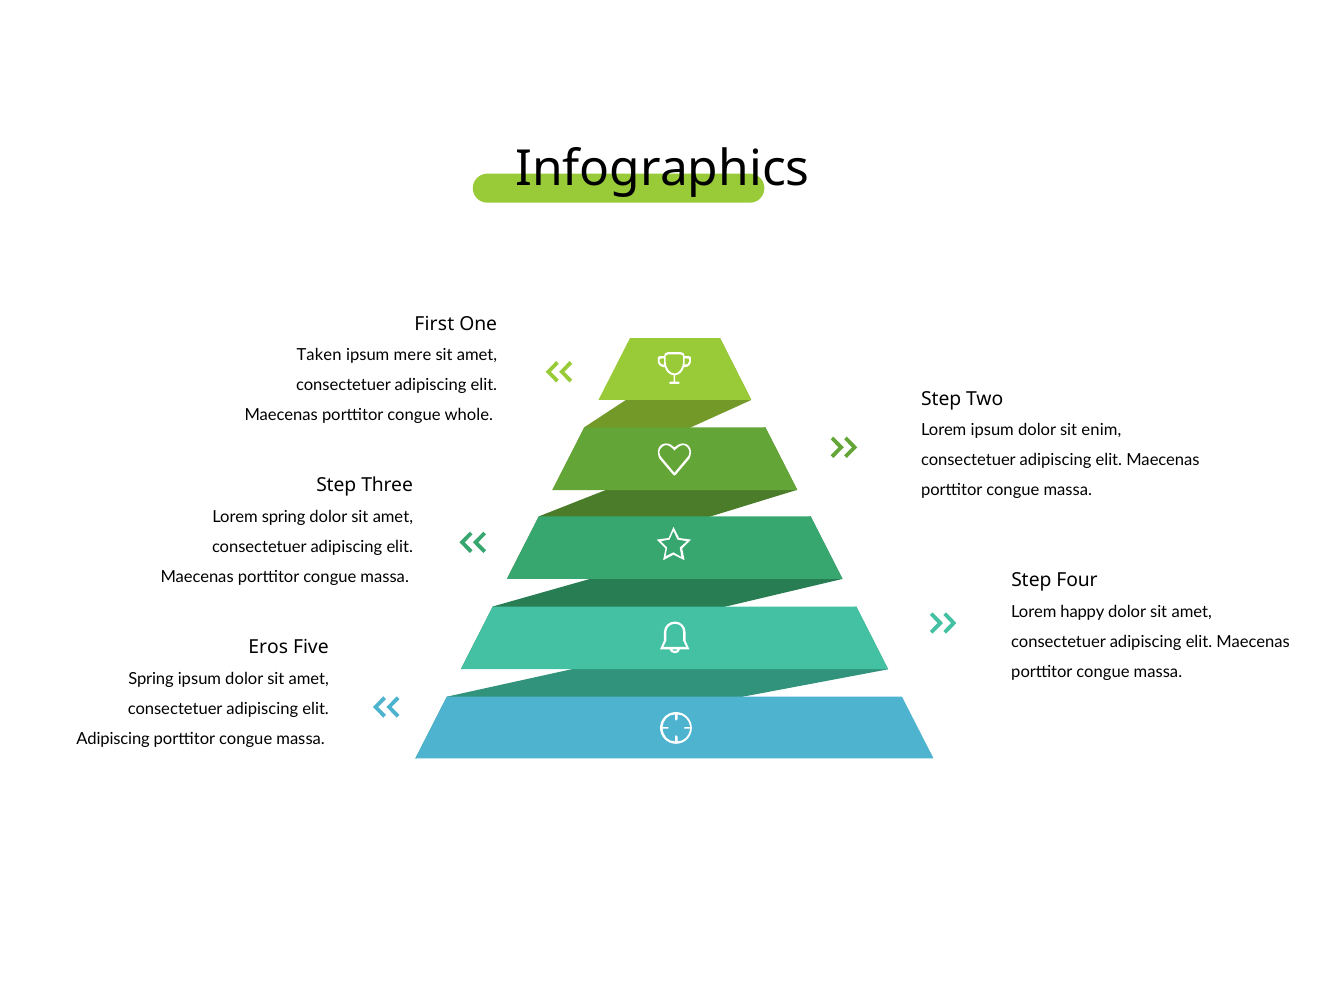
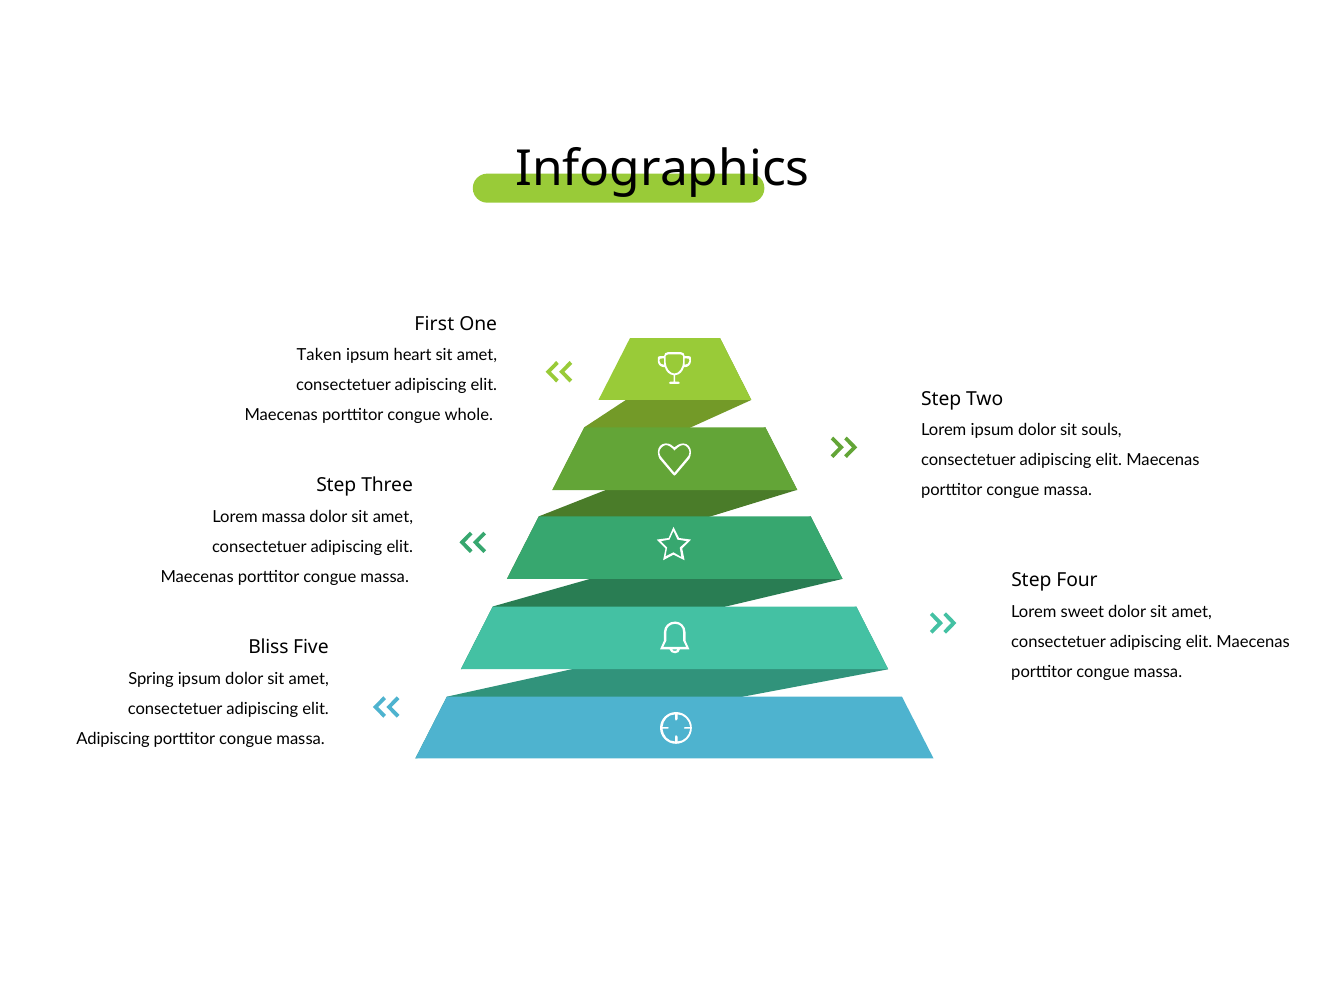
mere: mere -> heart (413, 355)
enim: enim -> souls (1102, 430)
Lorem spring: spring -> massa (284, 517)
happy: happy -> sweet (1082, 612)
Eros: Eros -> Bliss (268, 647)
